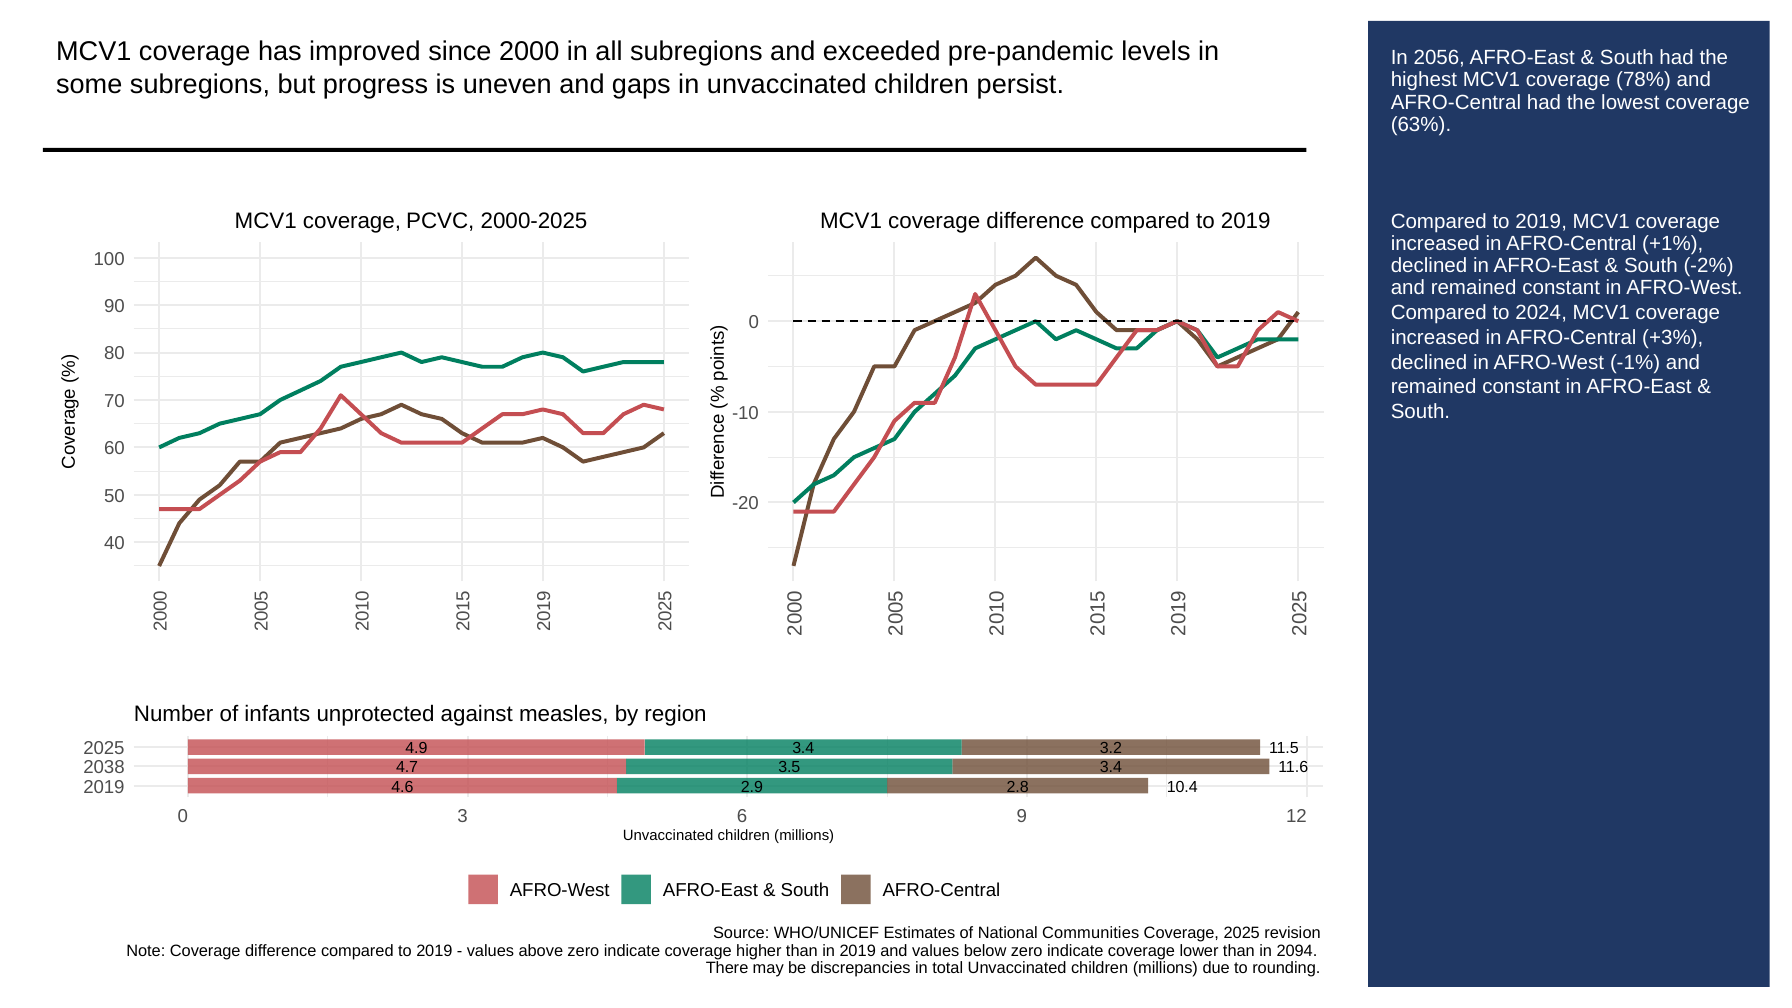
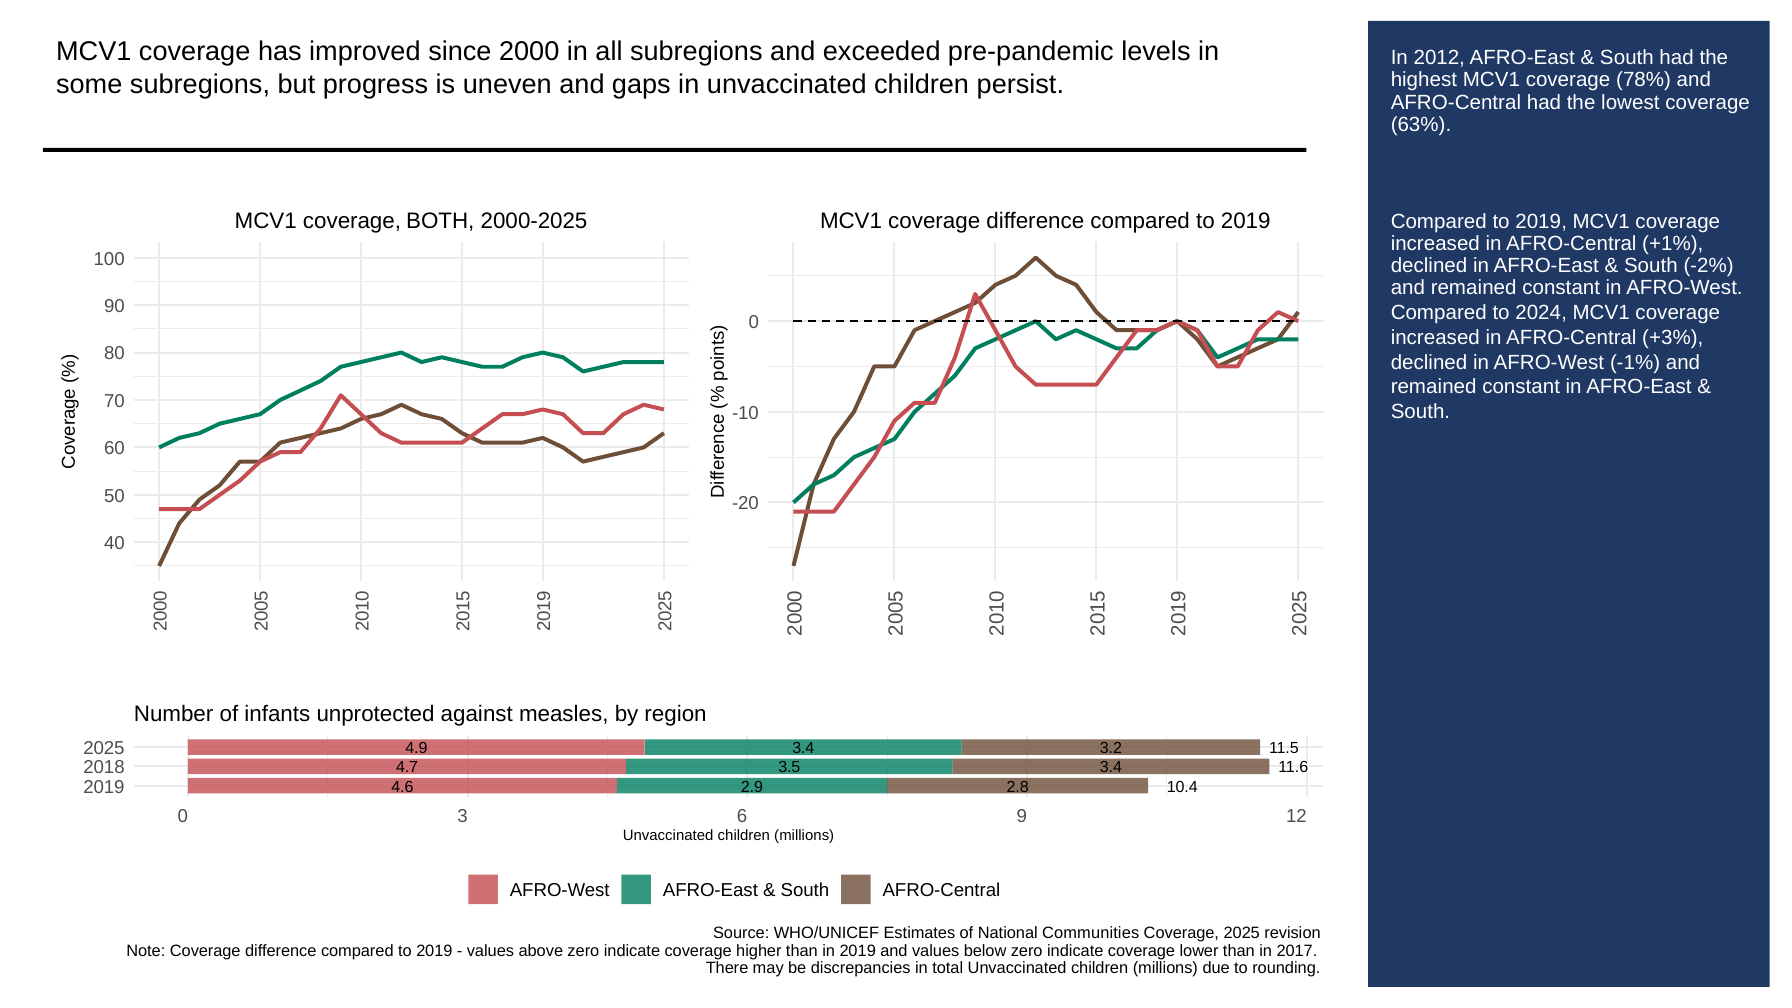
2056: 2056 -> 2012 (1439, 58)
PCVC: PCVC -> BOTH (440, 221)
2038: 2038 -> 2018 (104, 768)
2094: 2094 -> 2017 (1297, 951)
